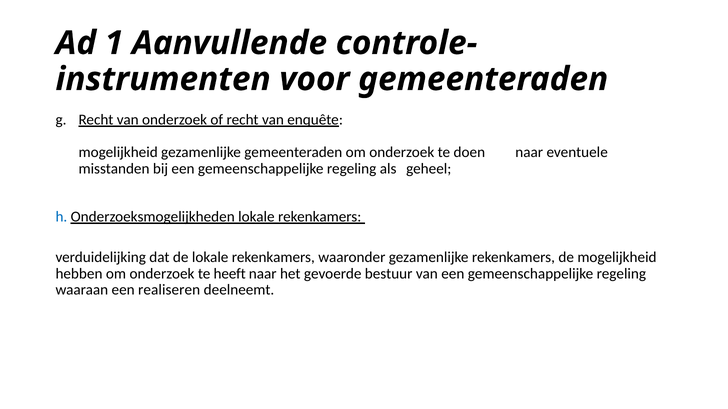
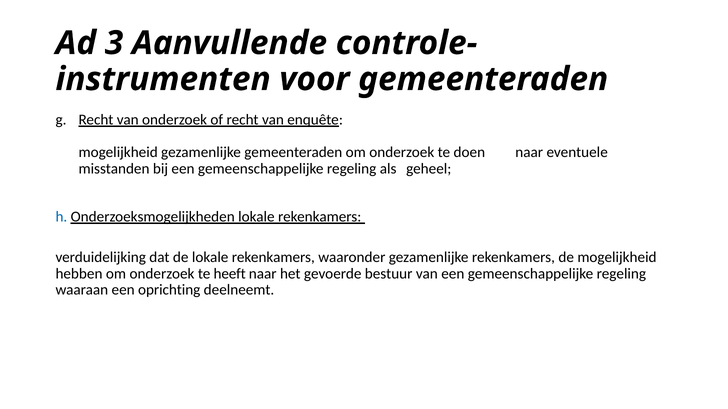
1: 1 -> 3 (114, 43)
realiseren: realiseren -> oprichting (169, 290)
